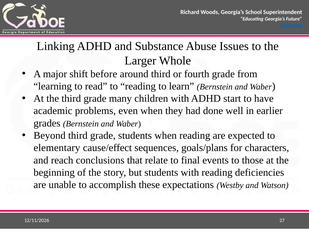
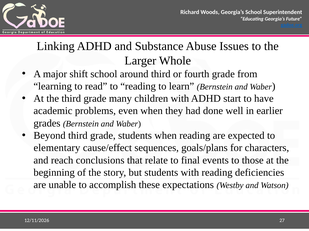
shift before: before -> school (104, 74)
